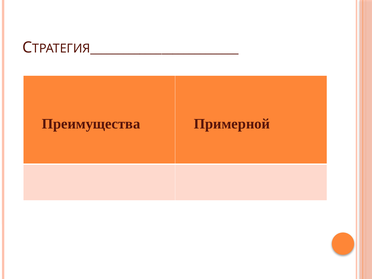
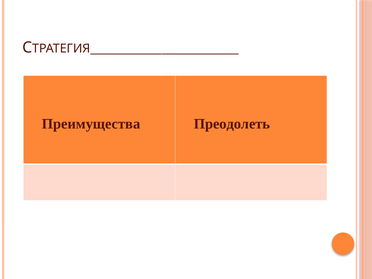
Примерной: Примерной -> Преодолеть (232, 124)
